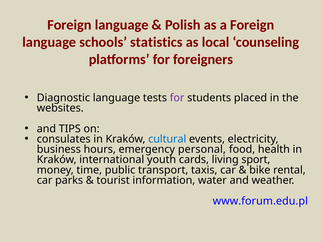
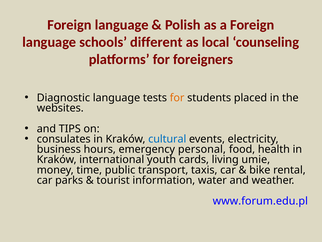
statistics: statistics -> different (156, 42)
for colour: purple -> orange (177, 98)
sport: sport -> umie (256, 159)
